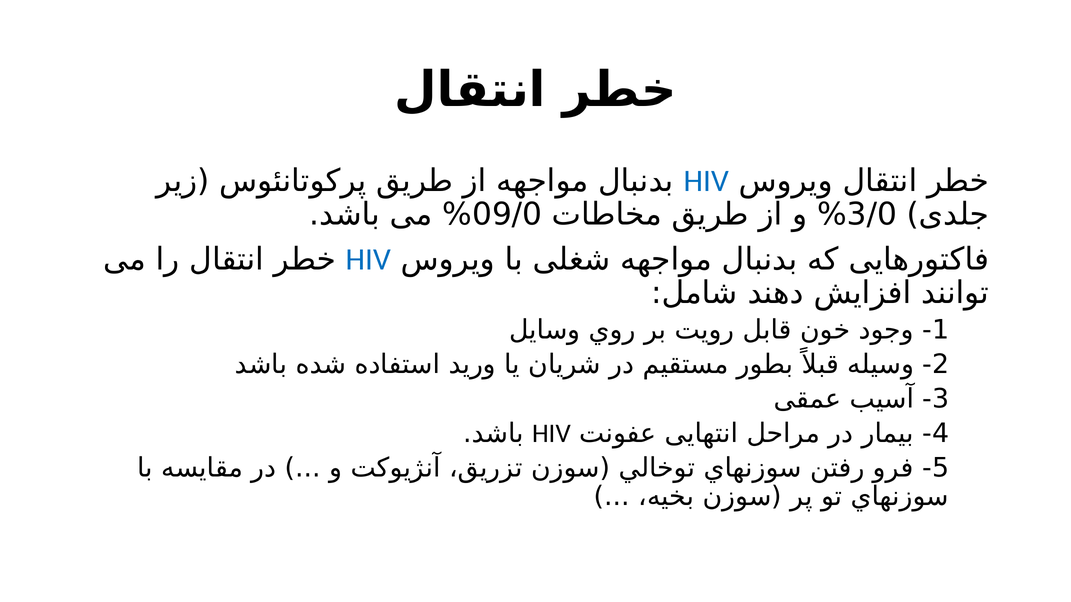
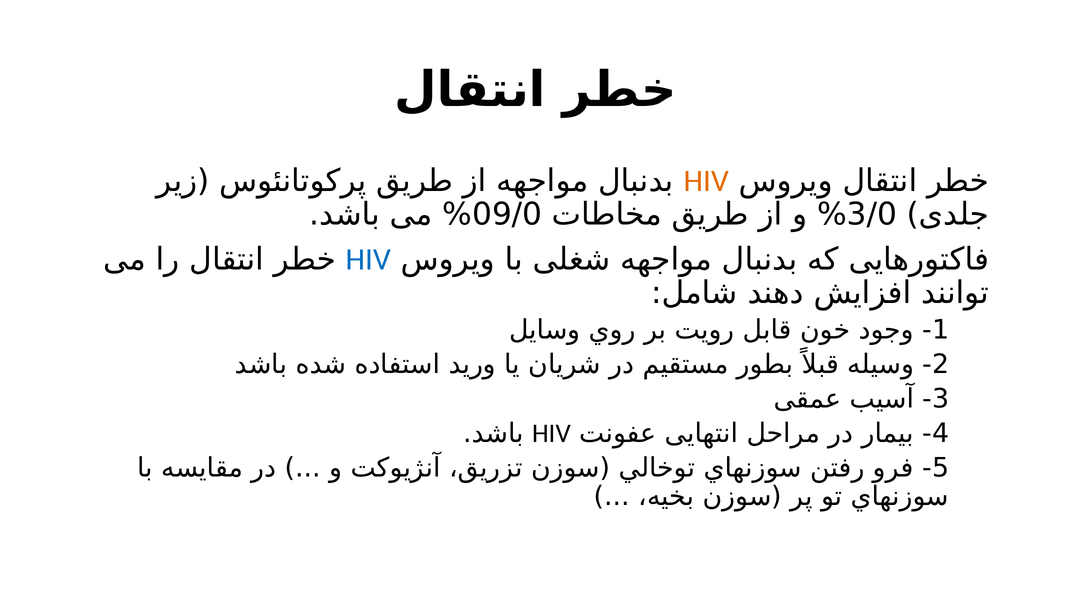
HIV colour: blue -> orange (706, 181)
